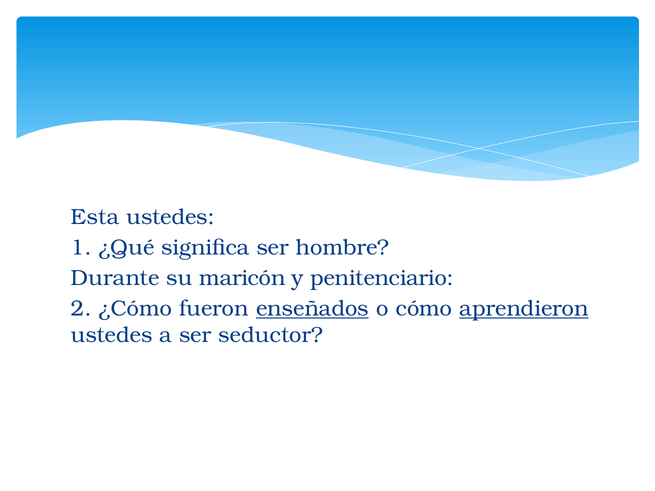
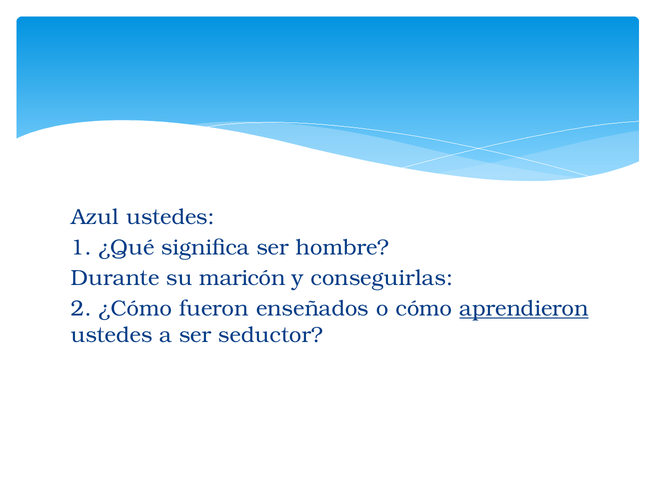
Esta: Esta -> Azul (95, 217)
penitenciario: penitenciario -> conseguirlas (382, 278)
enseñados underline: present -> none (312, 309)
